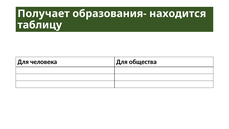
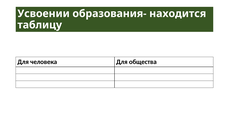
Получает: Получает -> Усвоении (44, 14)
